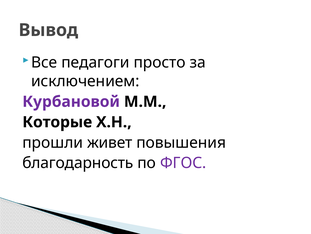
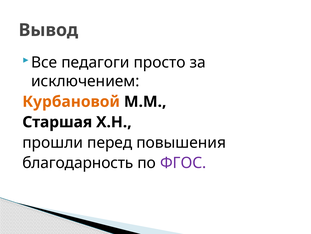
Курбановой colour: purple -> orange (71, 101)
Которые: Которые -> Старшая (57, 122)
живет: живет -> перед (110, 142)
